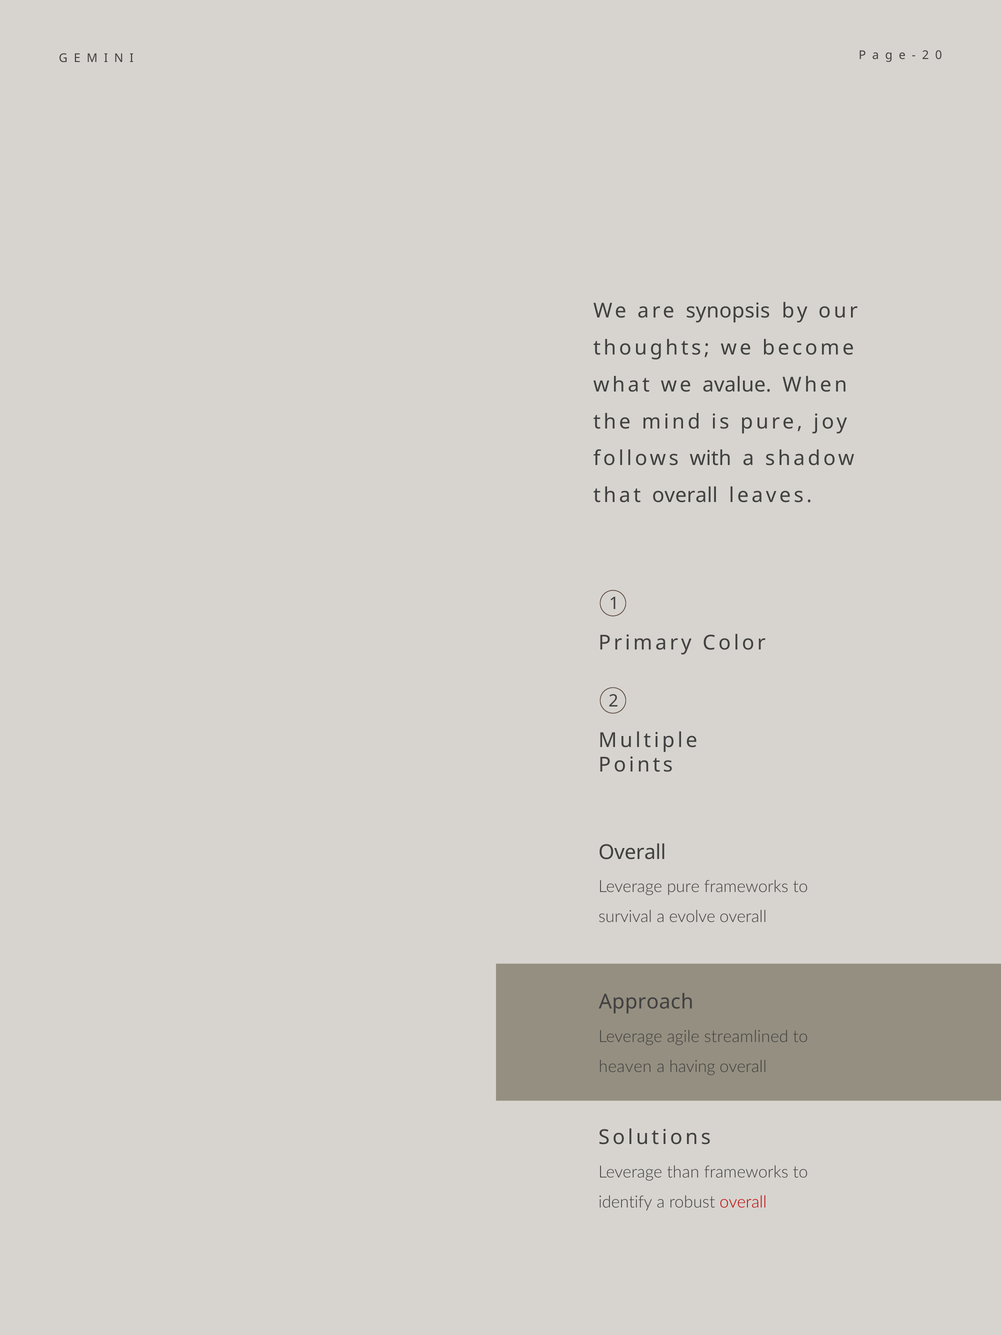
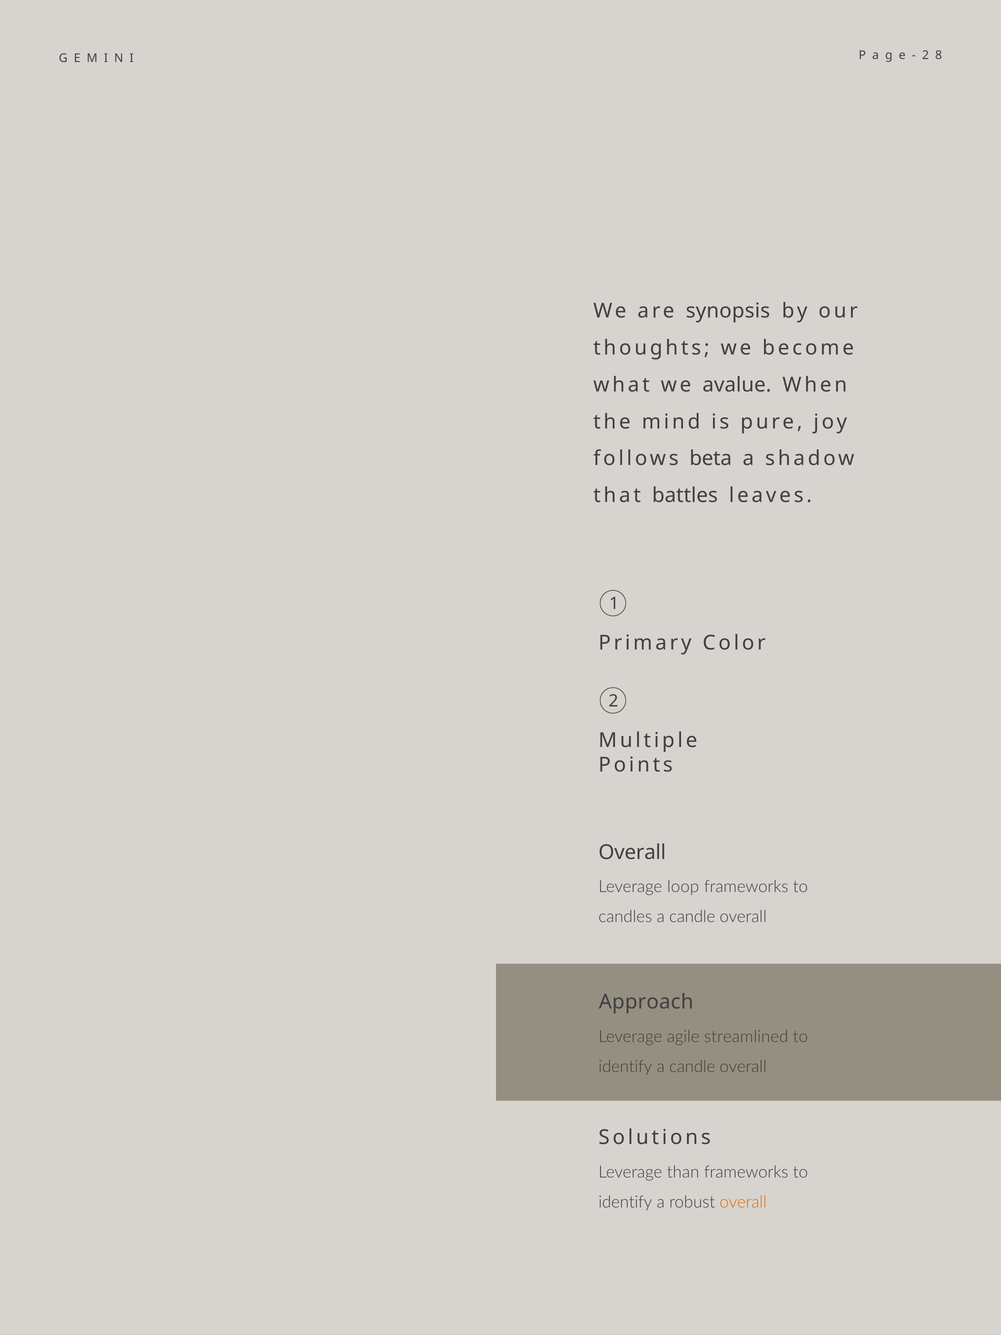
0: 0 -> 8 (939, 55)
with: with -> beta (711, 459)
that overall: overall -> battles (685, 496)
Leverage pure: pure -> loop (683, 887)
survival: survival -> candles (625, 917)
evolve: evolve -> candle (692, 917)
heaven: heaven -> identify (625, 1066)
having: having -> candle (692, 1066)
overall colour: red -> orange (743, 1202)
